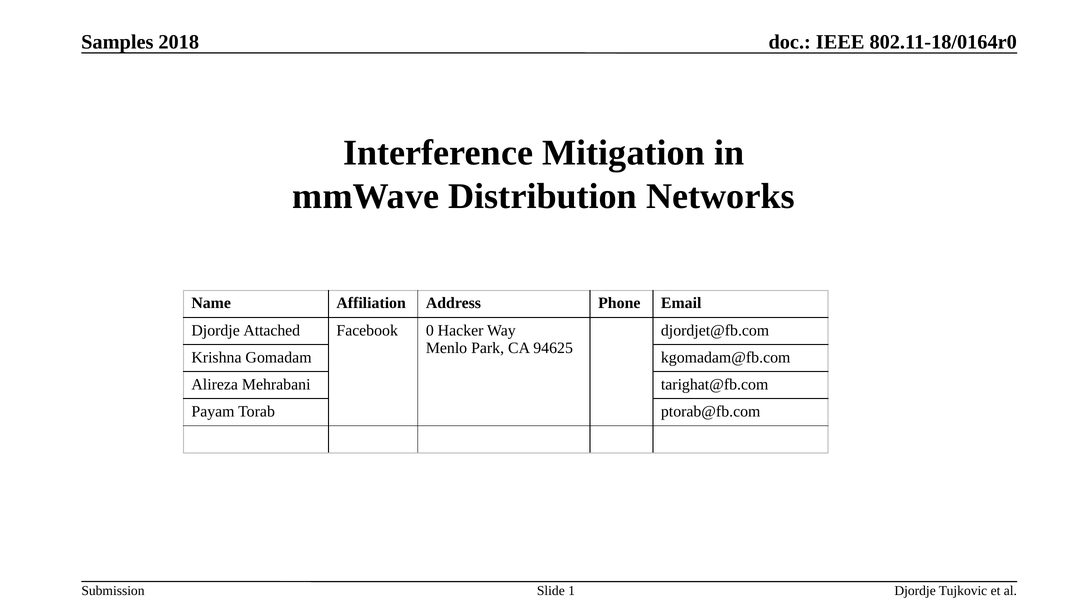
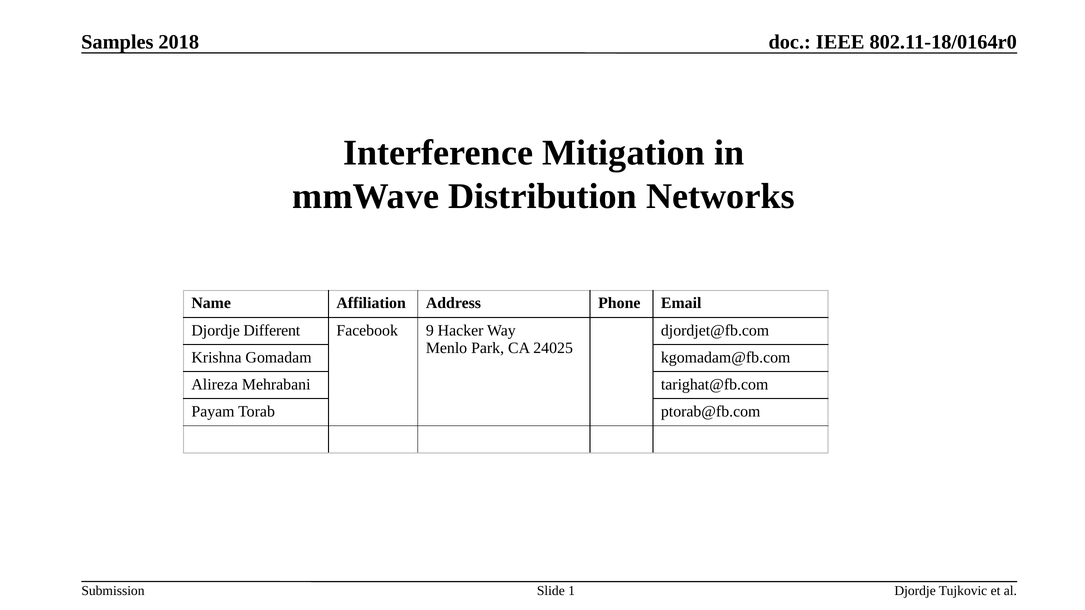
Attached: Attached -> Different (272, 330)
0: 0 -> 9 (430, 330)
94625: 94625 -> 24025 (553, 348)
